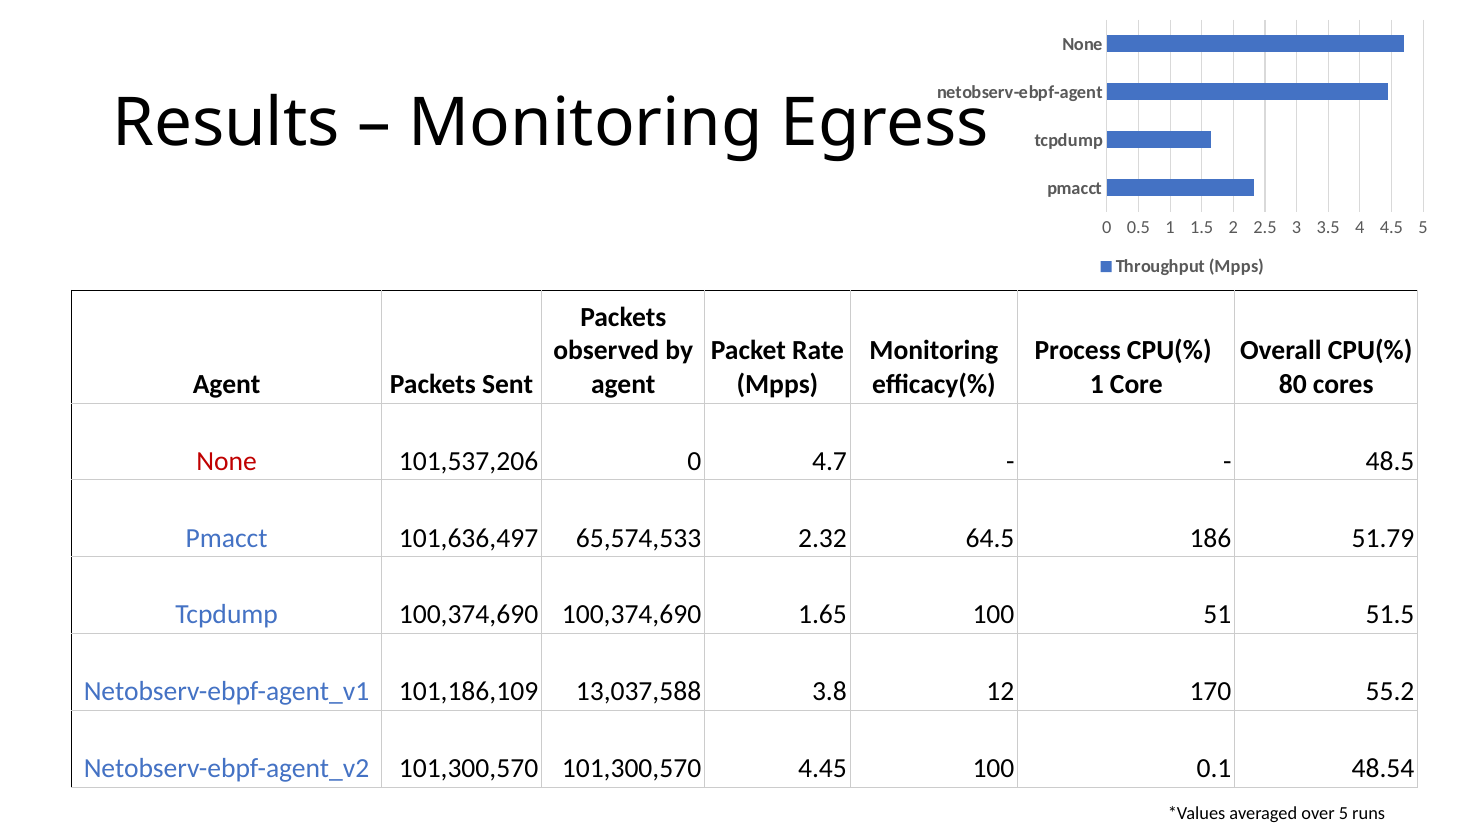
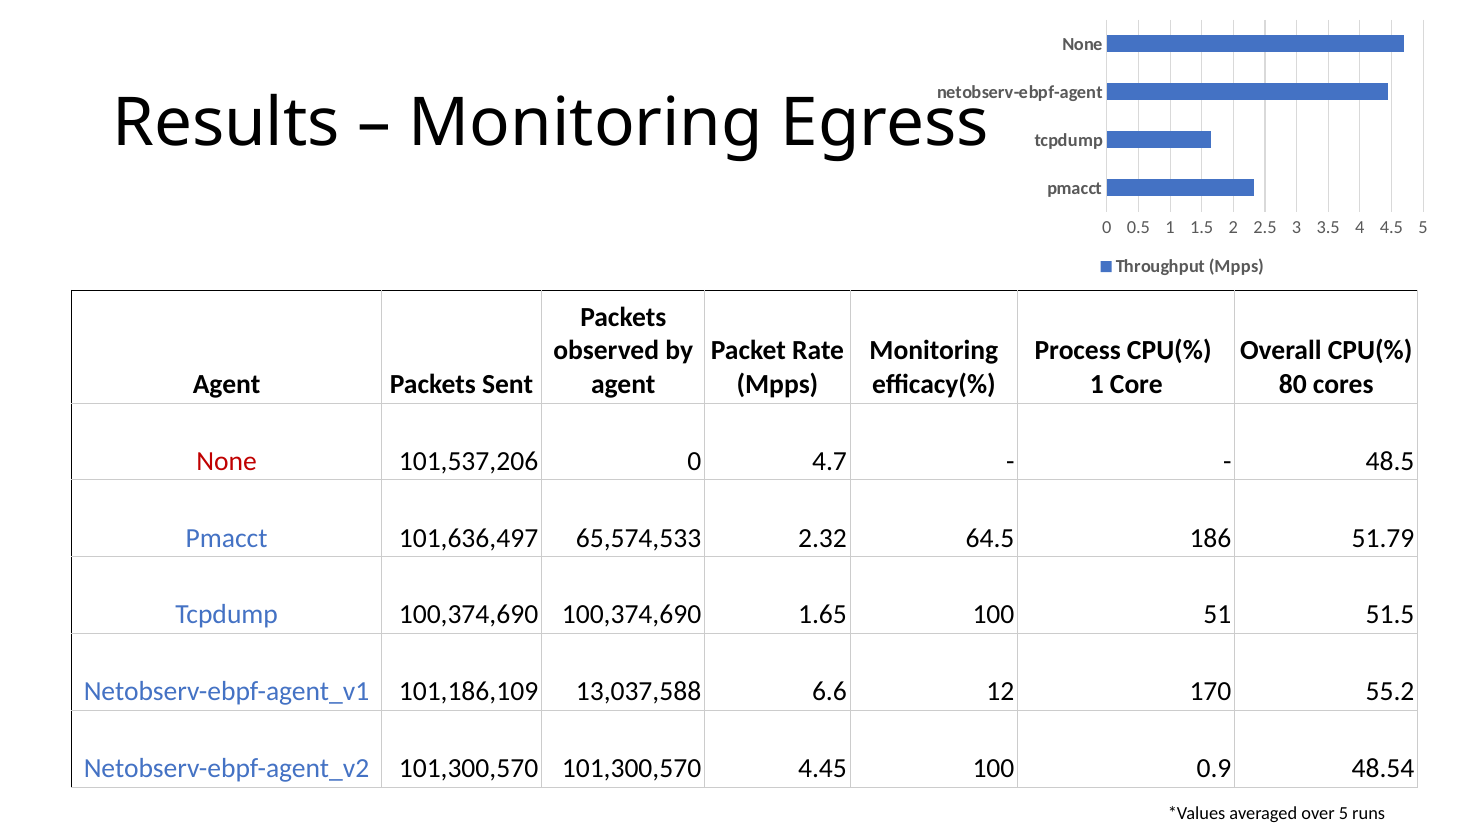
3.8: 3.8 -> 6.6 (829, 692)
0.1: 0.1 -> 0.9 (1214, 769)
